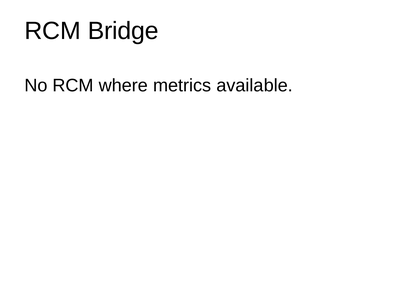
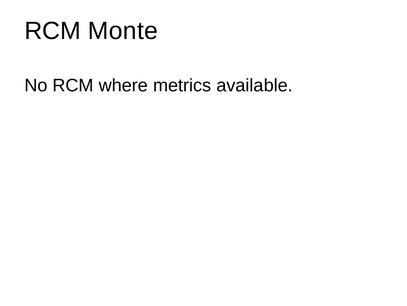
Bridge: Bridge -> Monte (123, 31)
